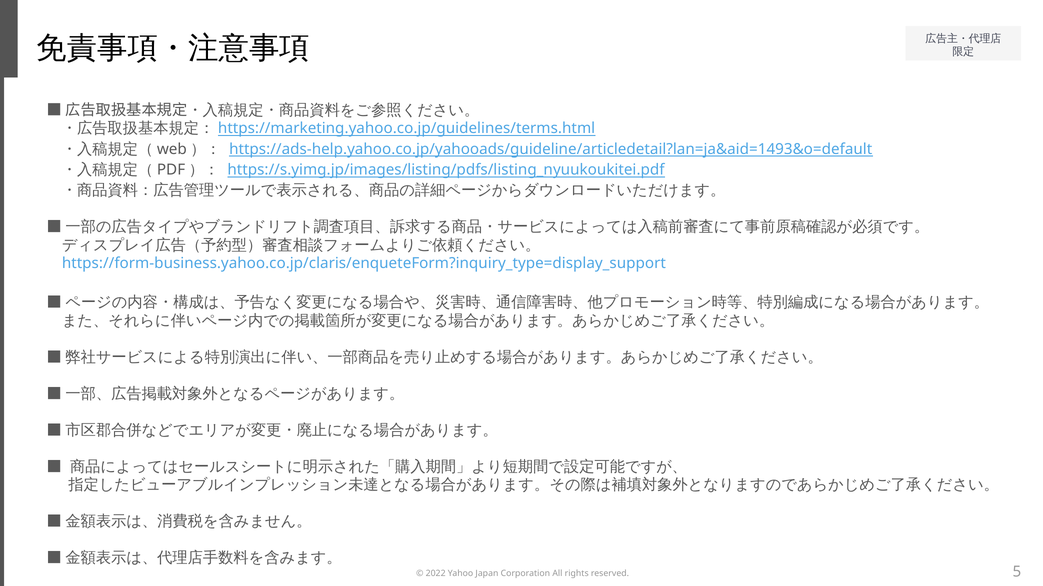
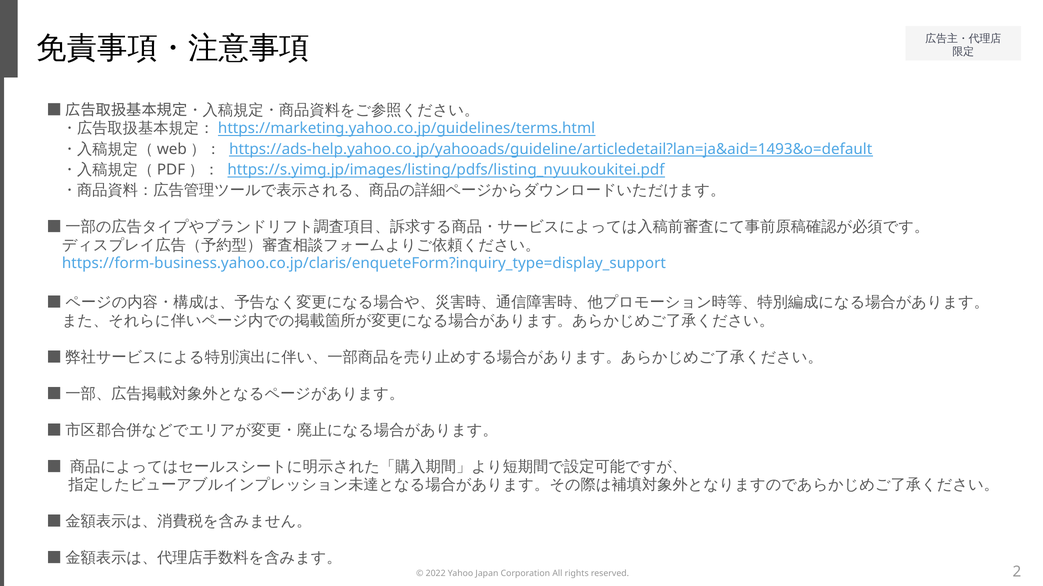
5: 5 -> 2 (1017, 572)
